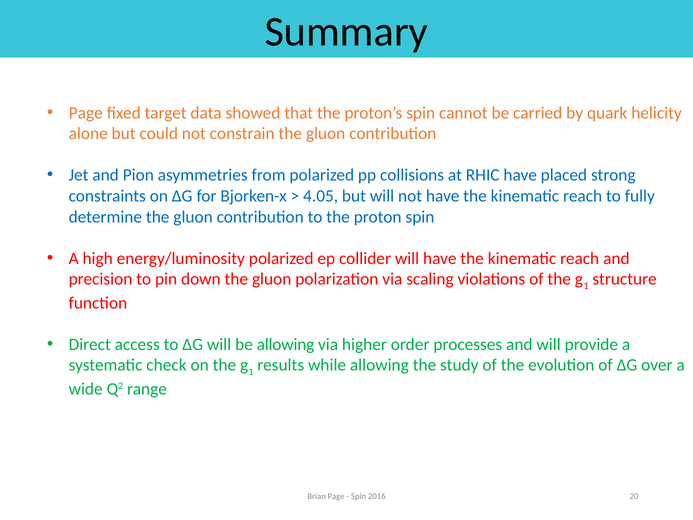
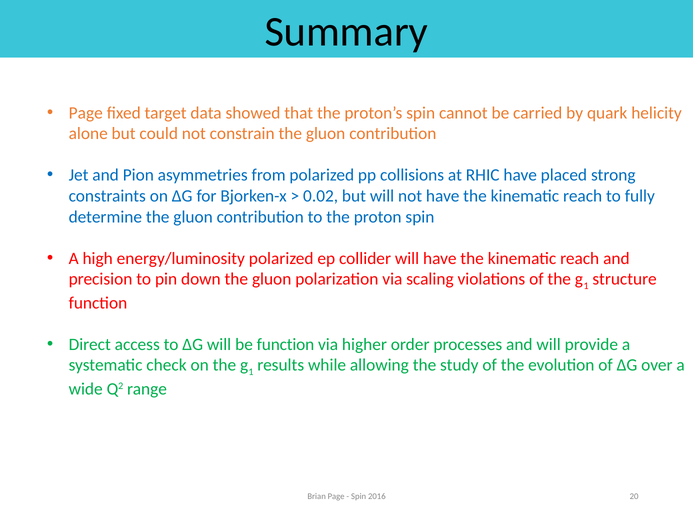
4.05: 4.05 -> 0.02 (321, 196)
be allowing: allowing -> function (286, 344)
